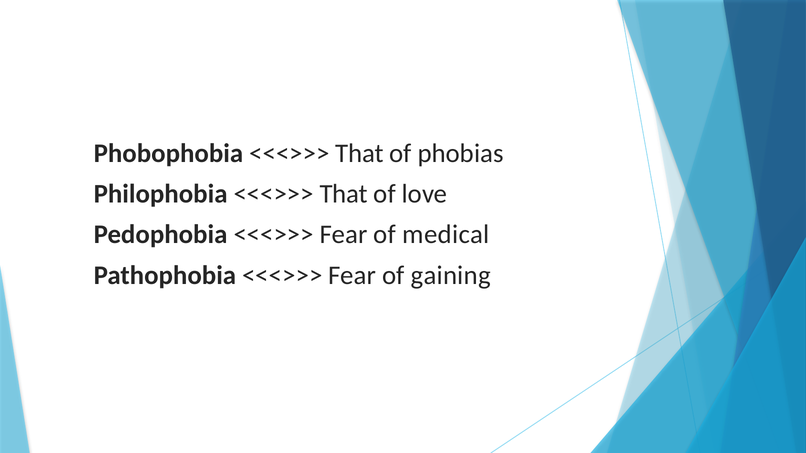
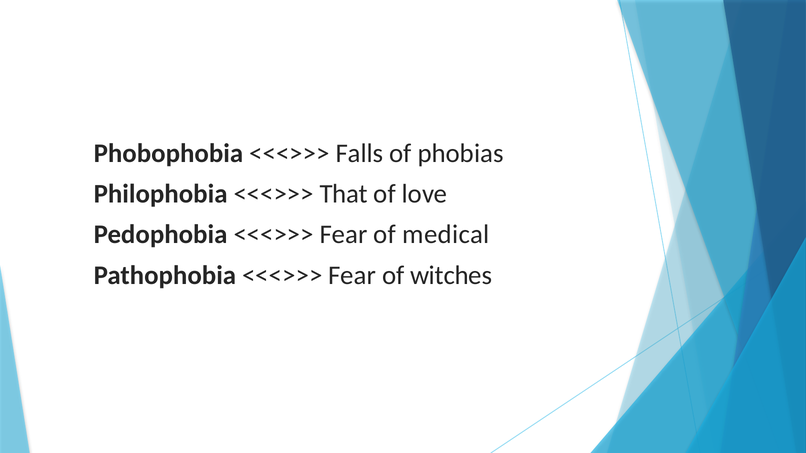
That: That -> Falls (359, 154)
gaining: gaining -> witches (451, 275)
